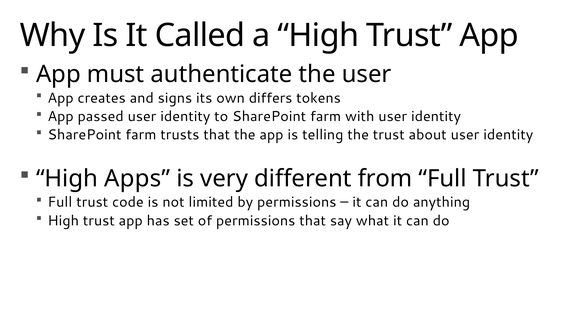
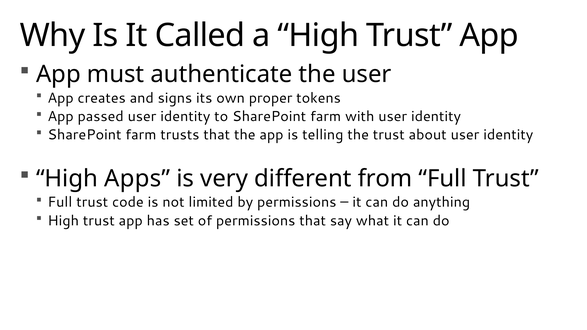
differs: differs -> proper (271, 98)
